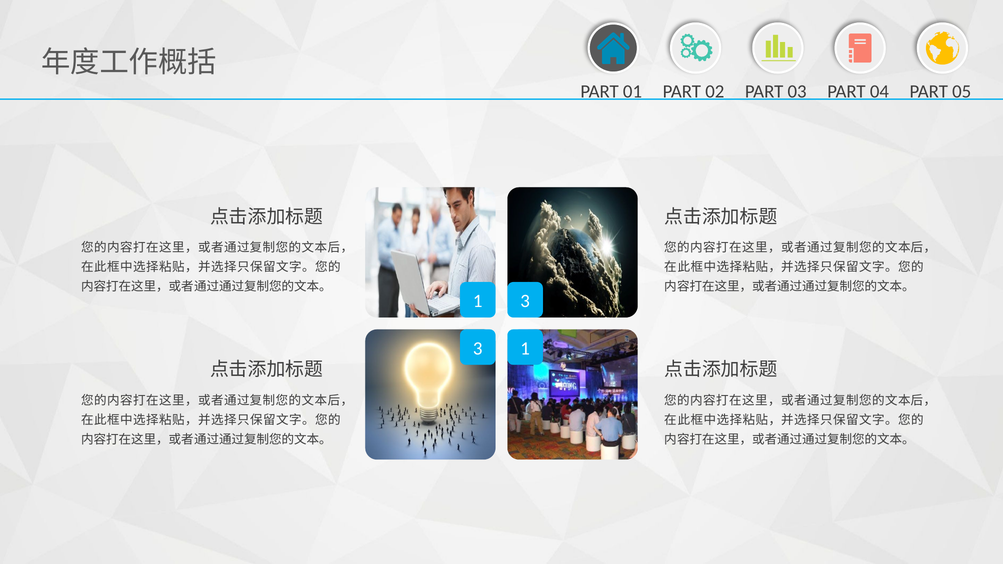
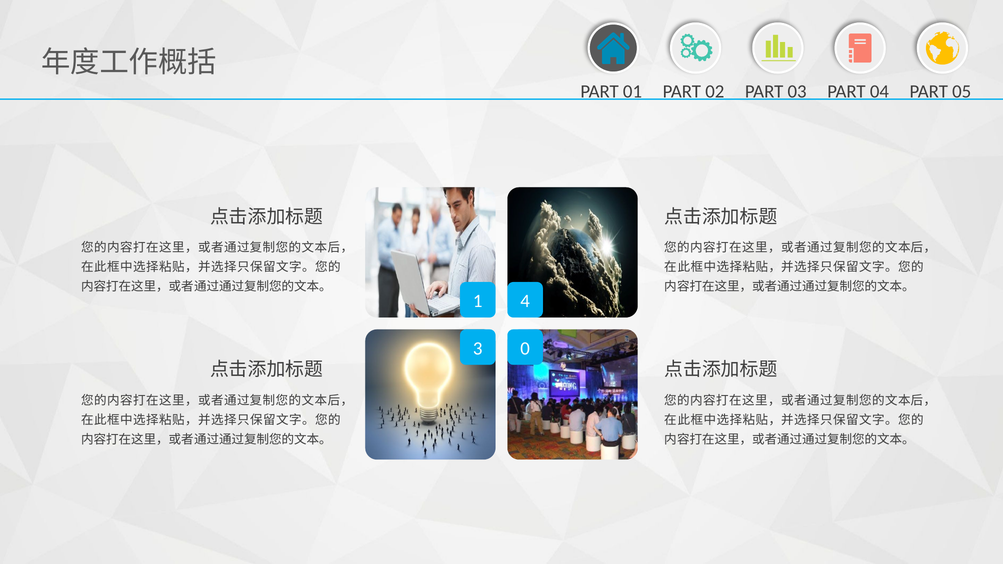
1 3: 3 -> 4 (525, 301)
3 1: 1 -> 0 (525, 349)
